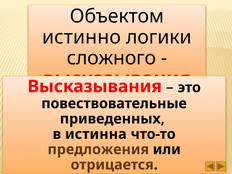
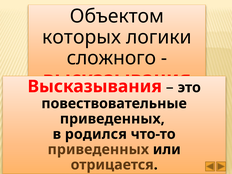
истинно: истинно -> которых (82, 37)
истинна: истинна -> родился (96, 134)
предложения: предложения -> приведенных (98, 149)
